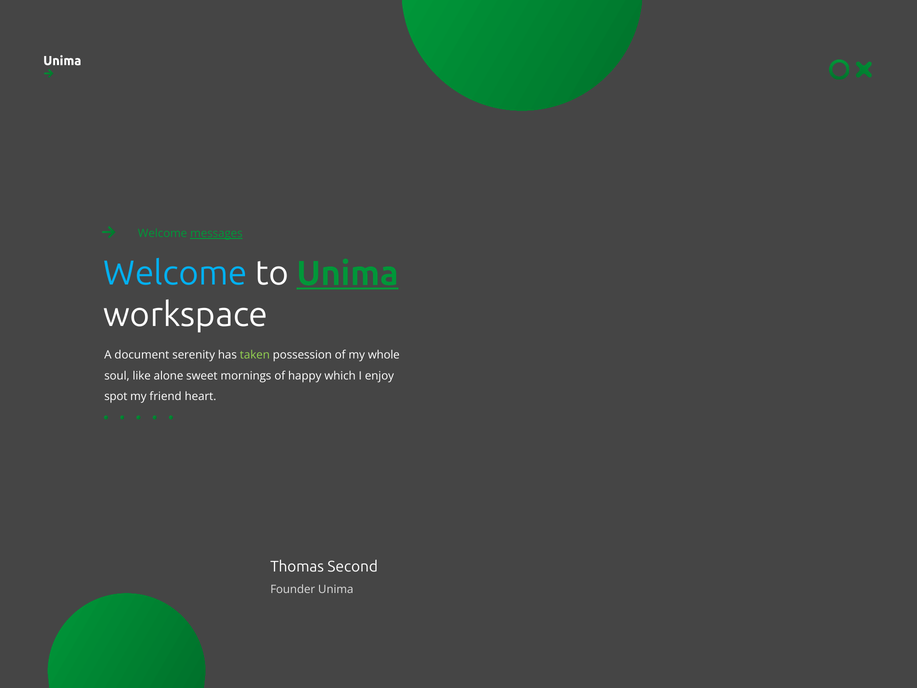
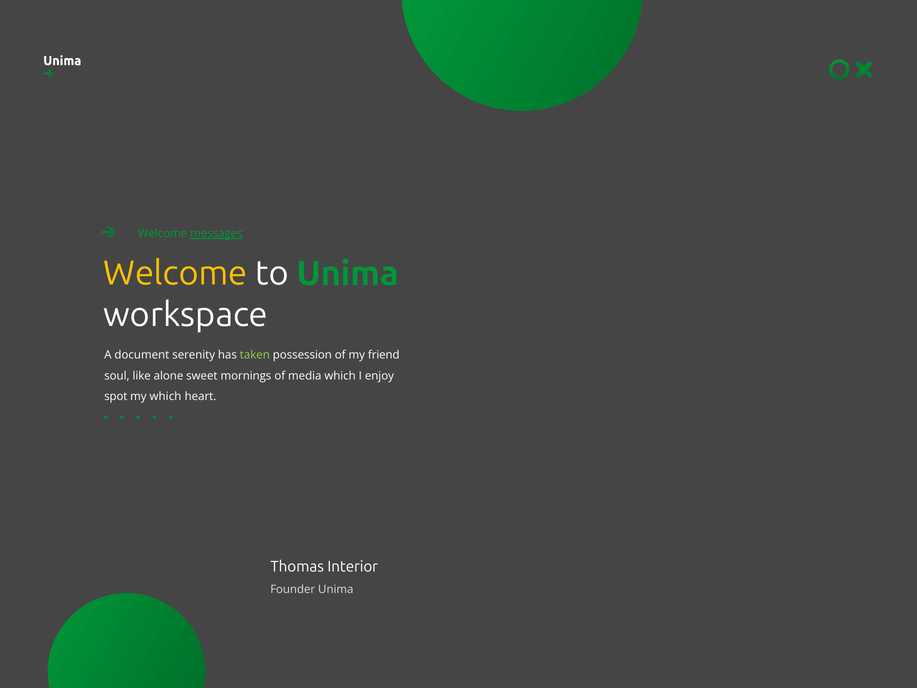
Welcome colour: light blue -> yellow (175, 273)
Unima underline: present -> none (348, 273)
whole: whole -> friend (384, 355)
happy: happy -> media (305, 376)
my friend: friend -> which (165, 396)
Second: Second -> Interior (353, 566)
